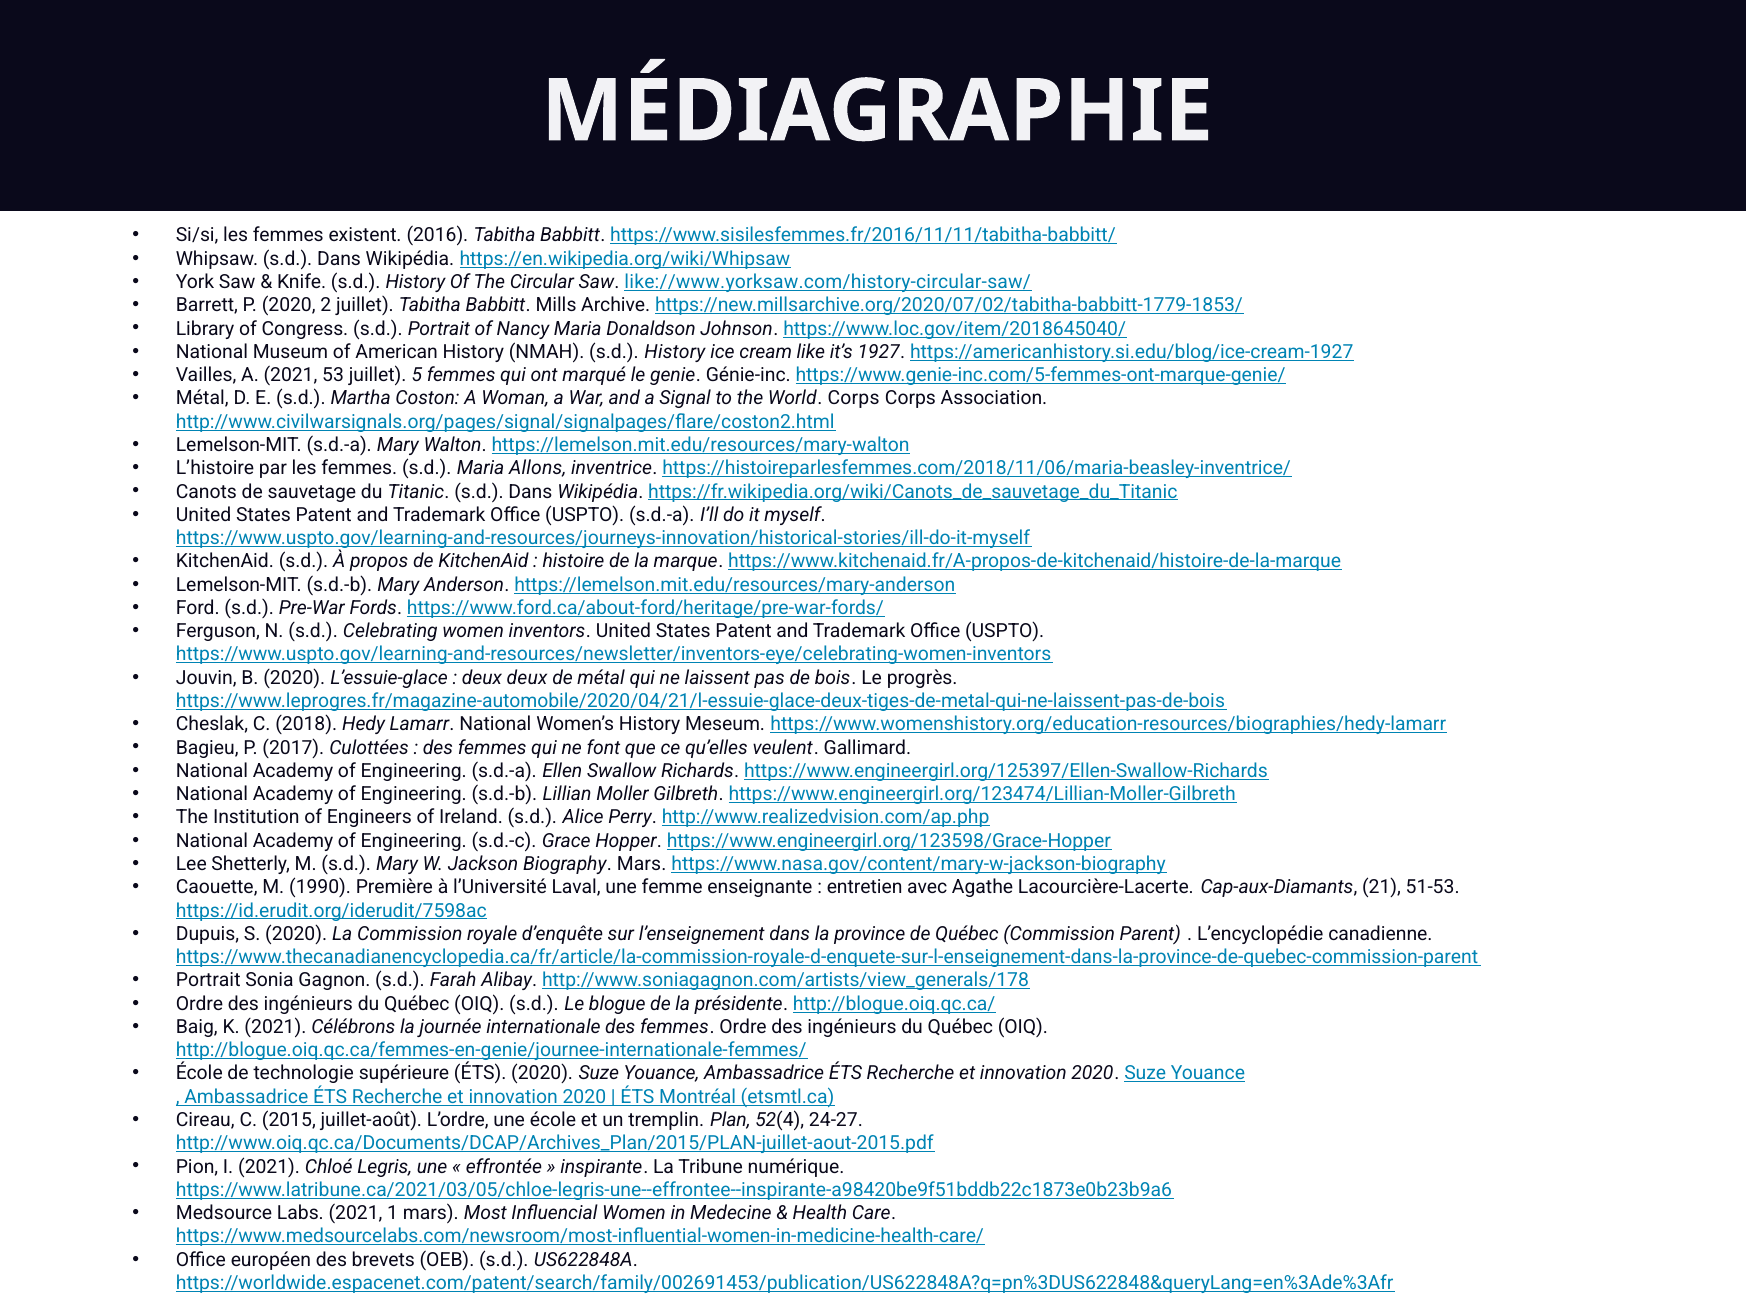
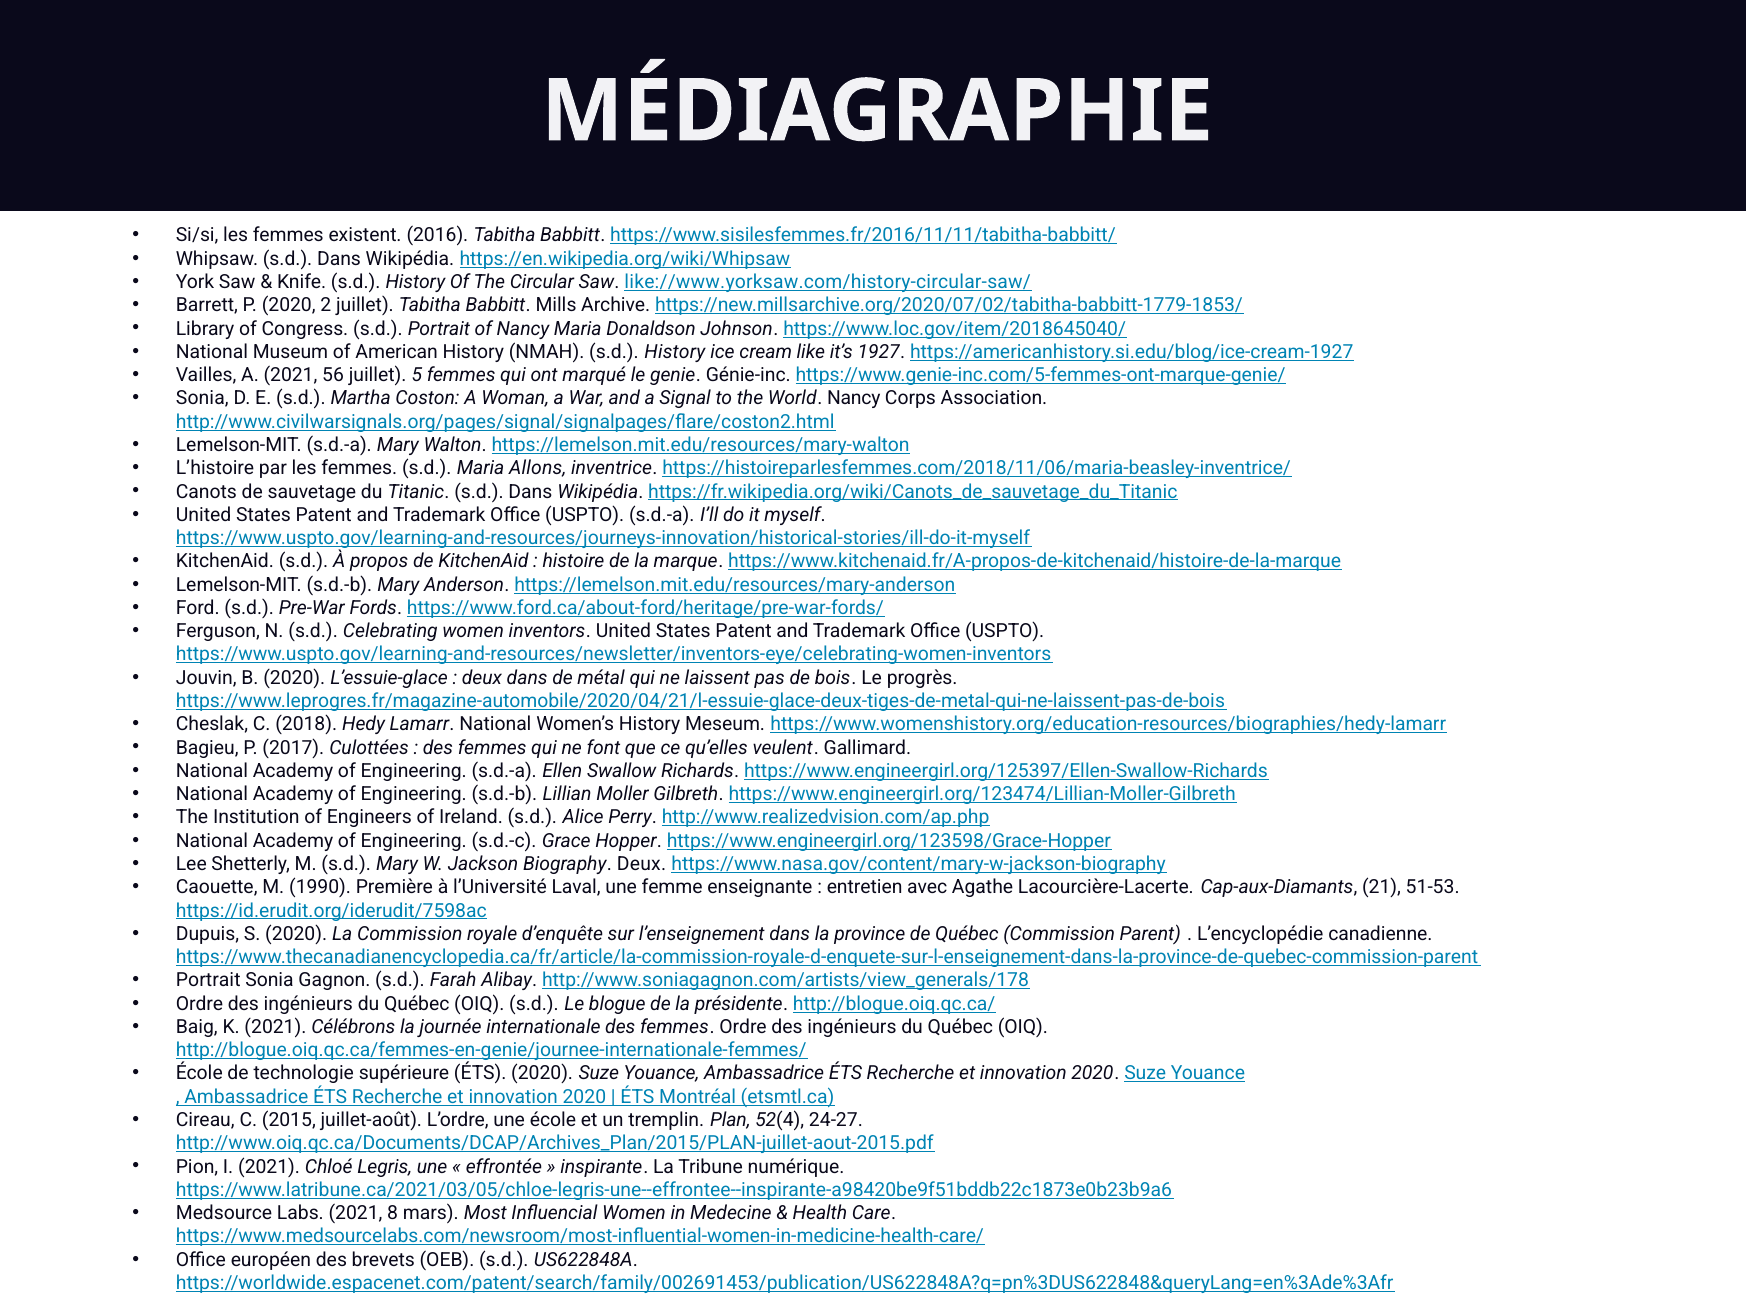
53: 53 -> 56 (333, 375)
Métal: Métal -> Sonia (202, 398)
World Corps: Corps -> Nancy (854, 398)
deux deux: deux -> dans (527, 678)
Biography Mars: Mars -> Deux (642, 864)
1: 1 -> 8 (393, 1213)
